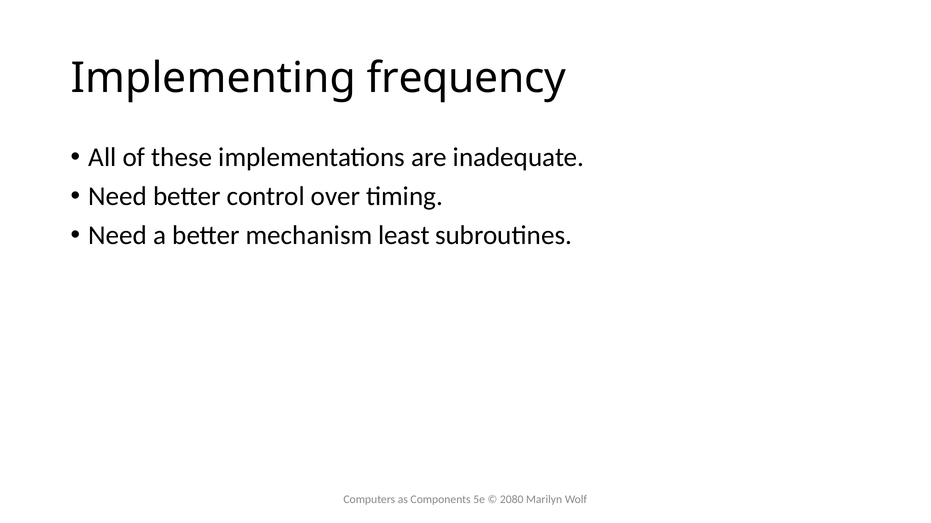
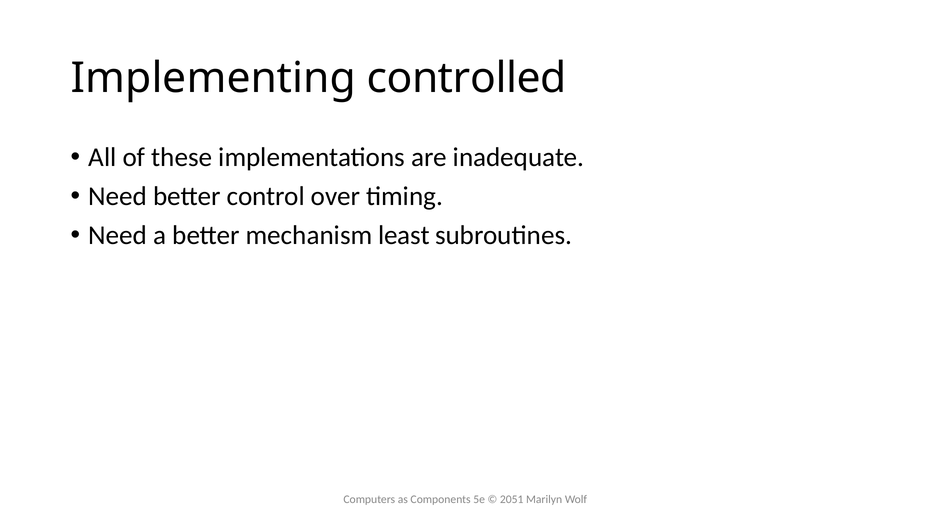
frequency: frequency -> controlled (467, 78)
2080: 2080 -> 2051 (512, 500)
